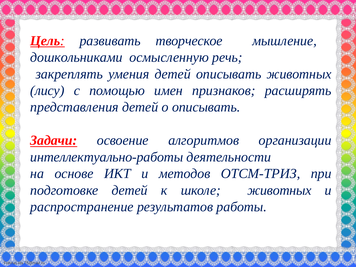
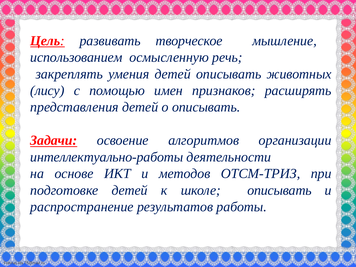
дошкольниками: дошкольниками -> использованием (76, 57)
школе животных: животных -> описывать (279, 190)
